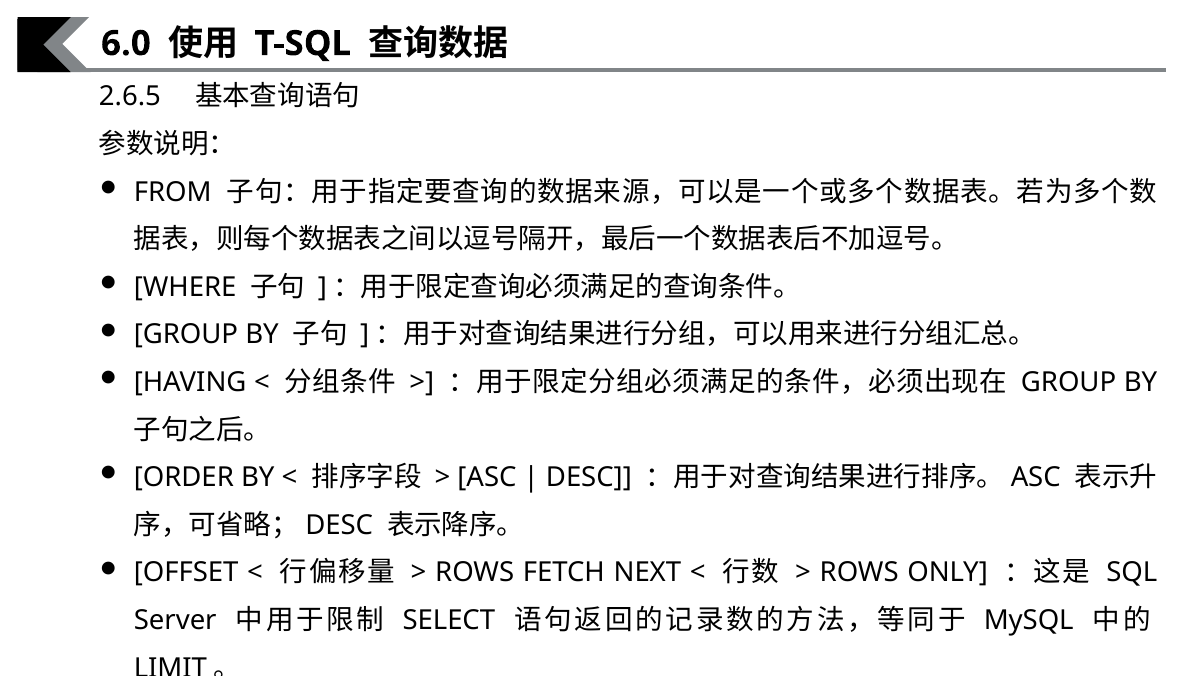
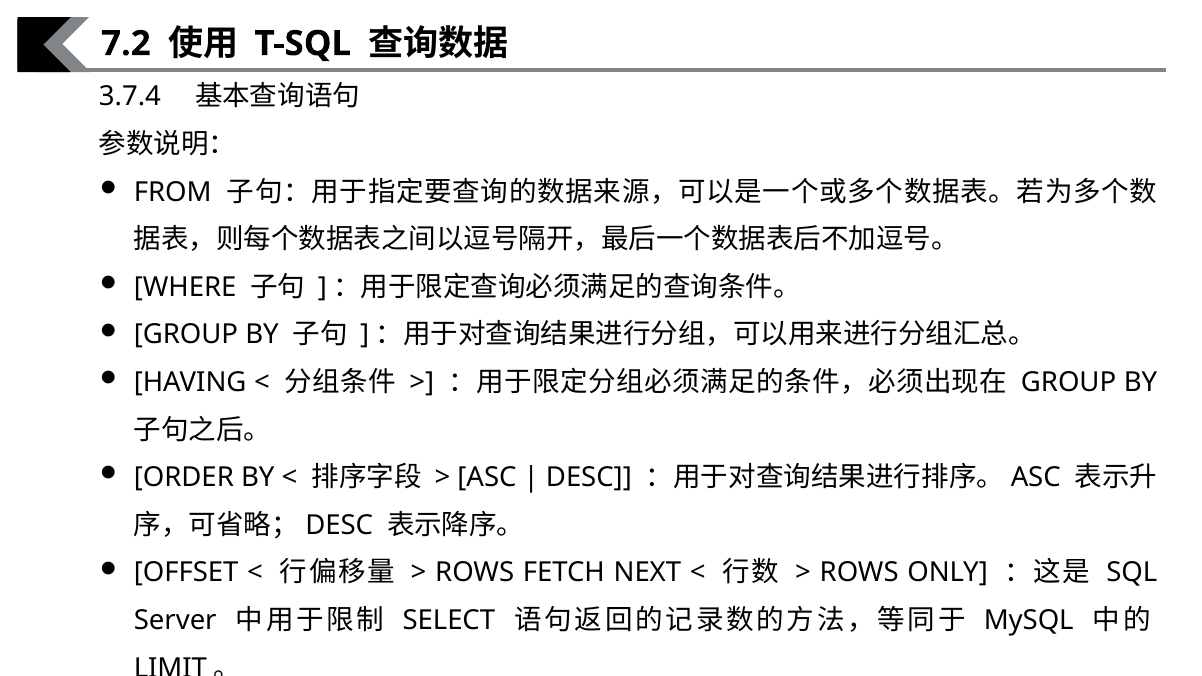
6.0: 6.0 -> 7.2 (126, 44)
2.6.5: 2.6.5 -> 3.7.4 (130, 97)
